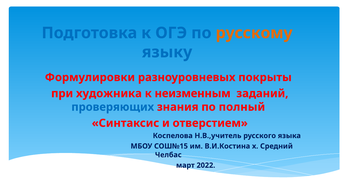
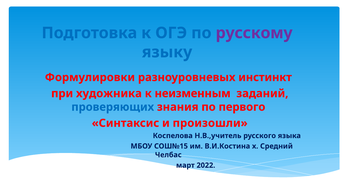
русскому colour: orange -> purple (254, 33)
покрыты: покрыты -> инстинкт (265, 77)
полный: полный -> первого (242, 107)
отверстием: отверстием -> произошли (210, 123)
